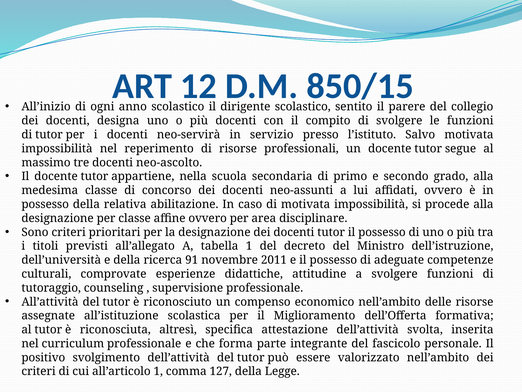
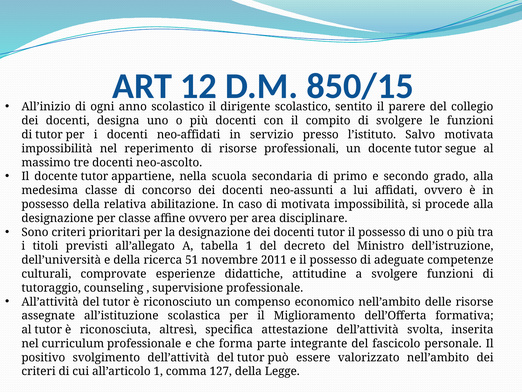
neo-servirà: neo-servirà -> neo-affidati (189, 135)
91: 91 -> 51 (192, 260)
